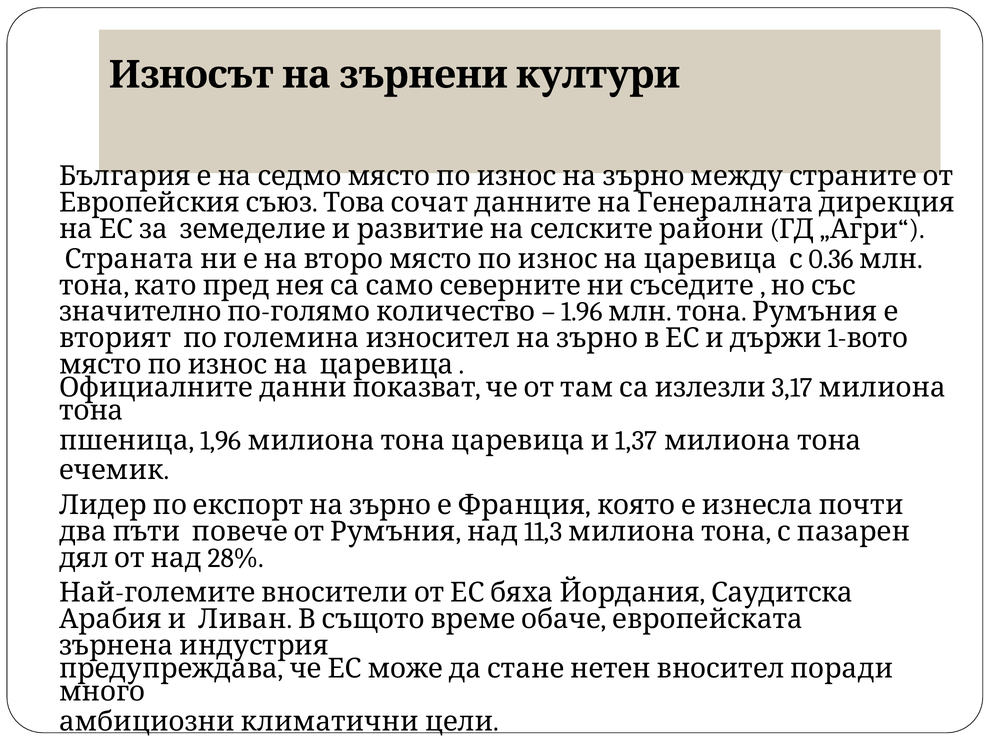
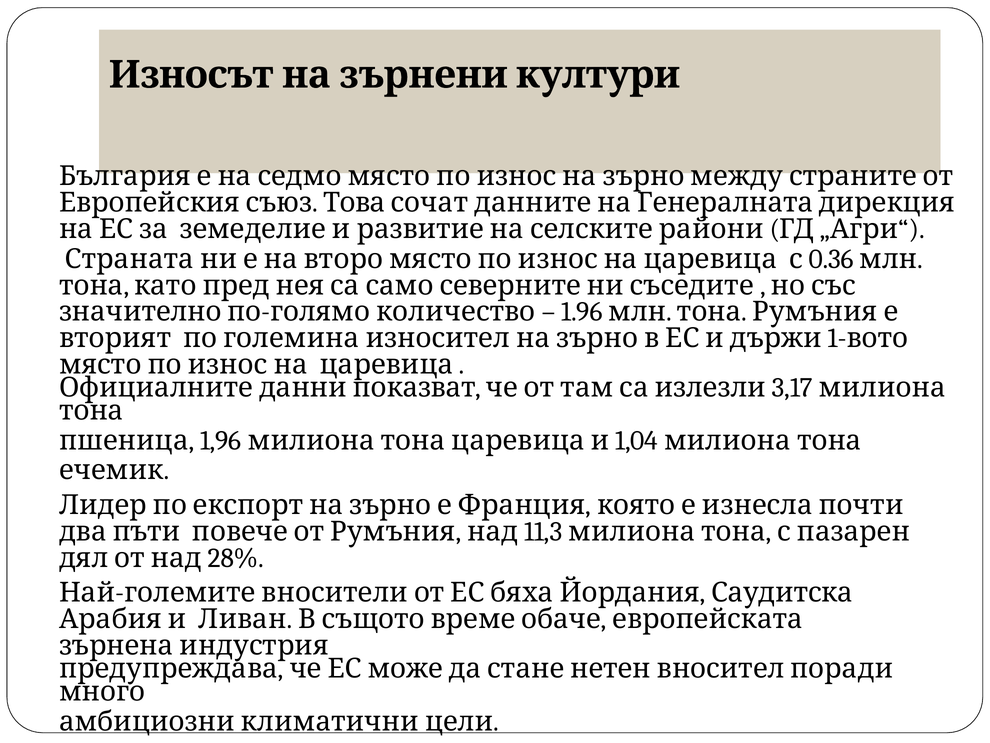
1,37: 1,37 -> 1,04 (637, 440)
